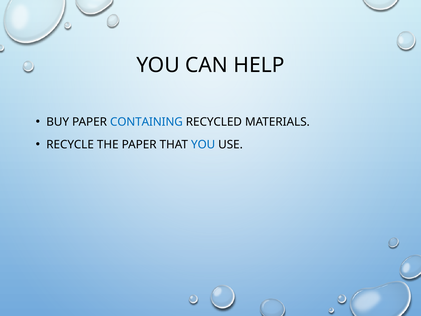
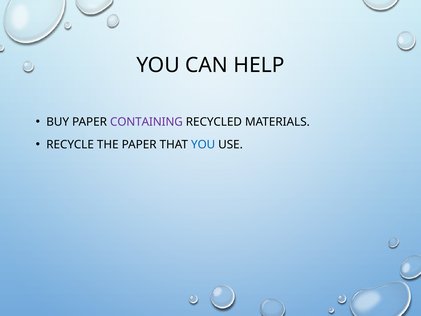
CONTAINING colour: blue -> purple (146, 122)
